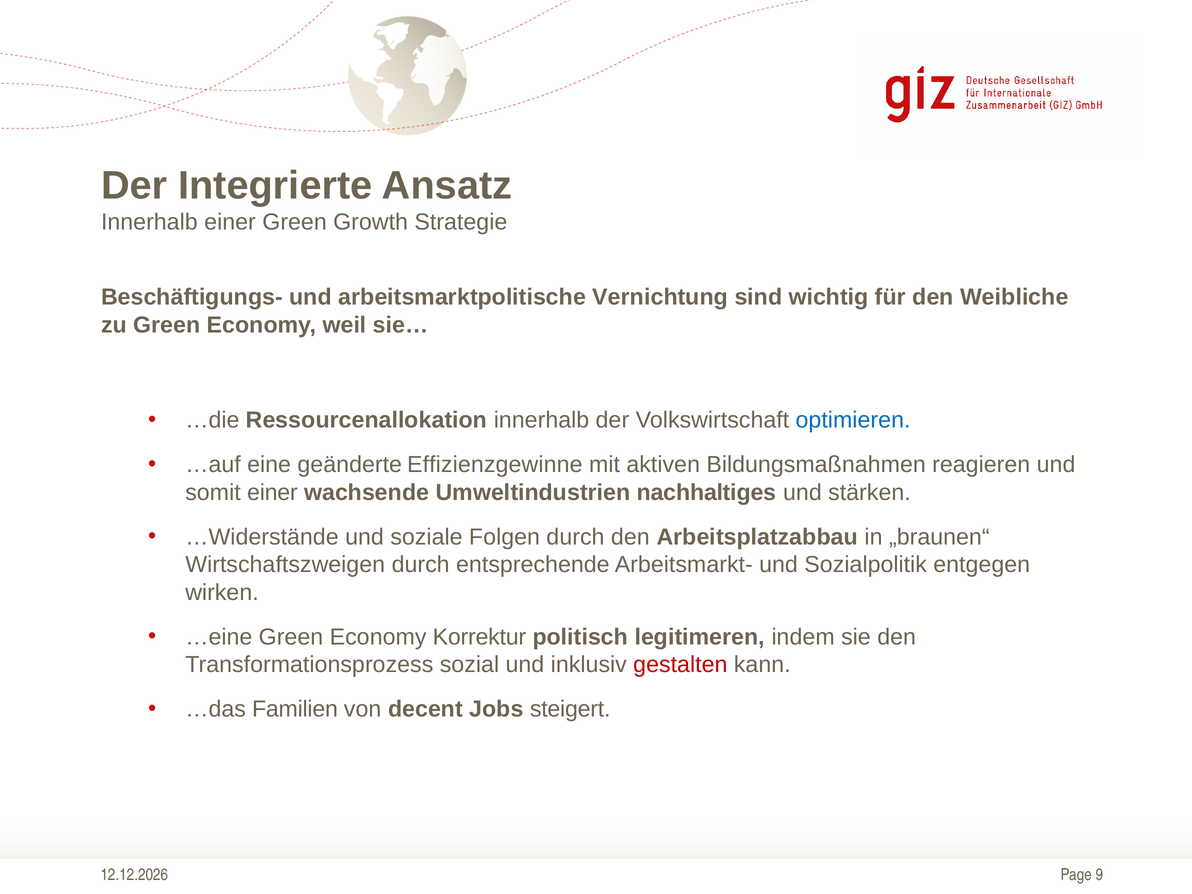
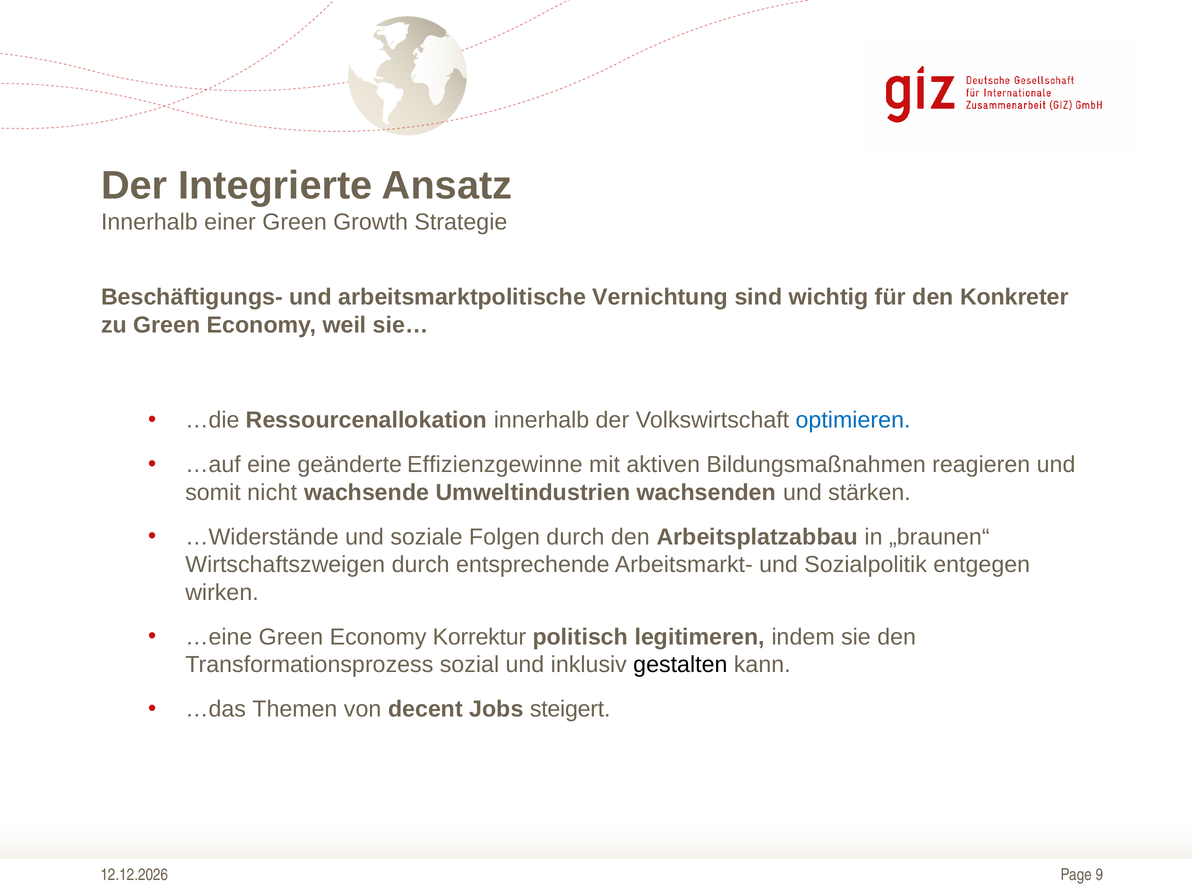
Weibliche: Weibliche -> Konkreter (1014, 297)
somit einer: einer -> nicht (272, 493)
nachhaltiges: nachhaltiges -> wachsenden (706, 493)
gestalten colour: red -> black (680, 665)
Familien: Familien -> Themen (295, 709)
